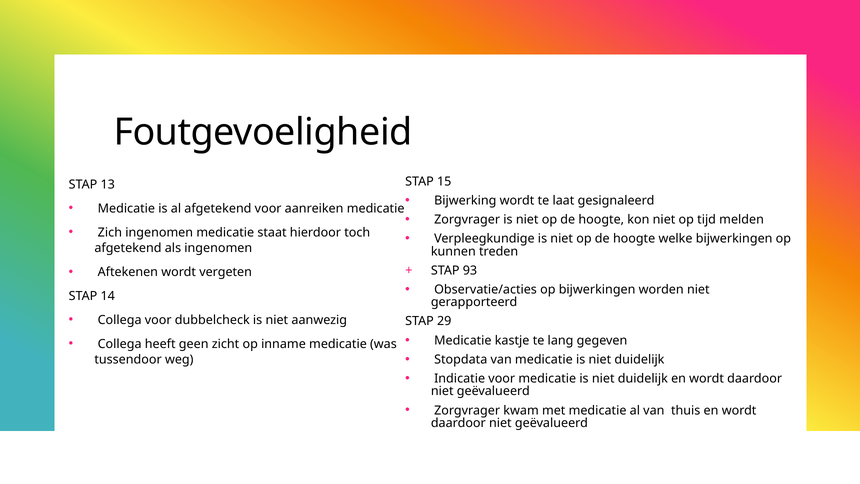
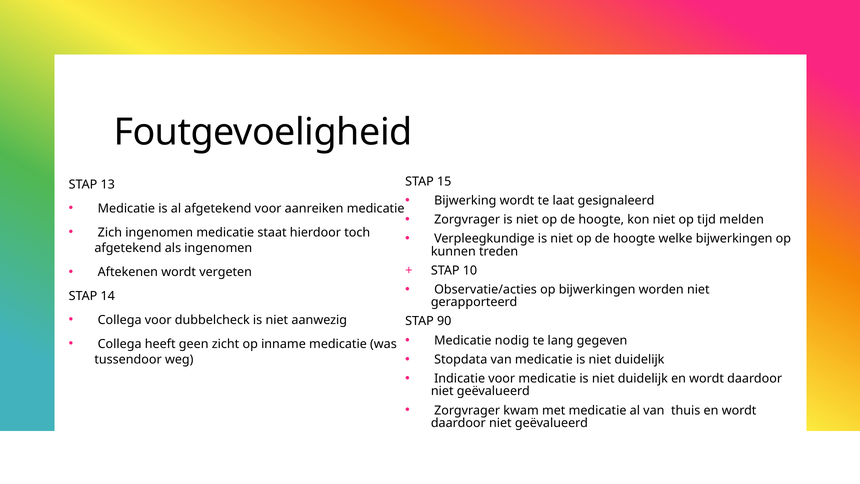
93: 93 -> 10 (470, 270)
29: 29 -> 90 (444, 321)
kastje: kastje -> nodig (512, 340)
